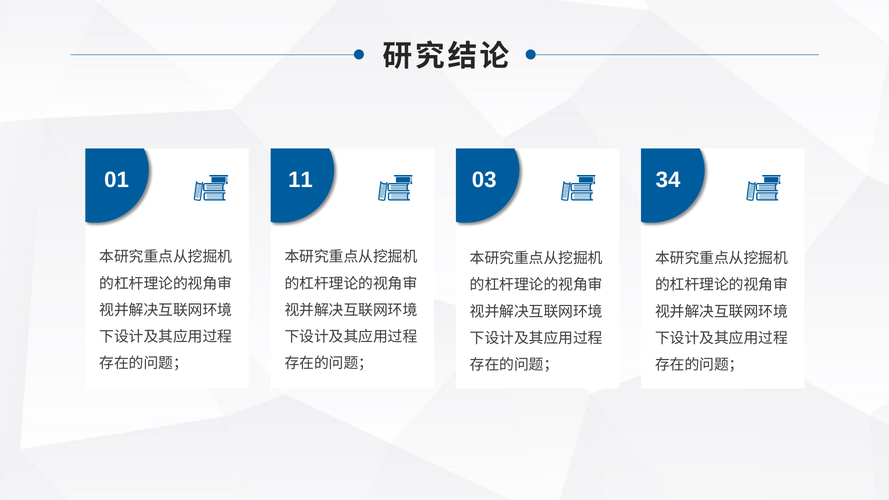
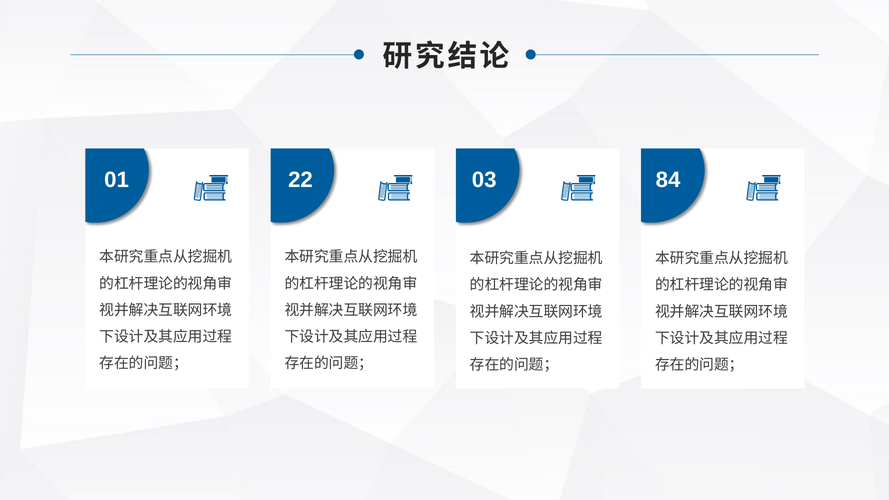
11: 11 -> 22 (300, 180)
34: 34 -> 84 (668, 180)
